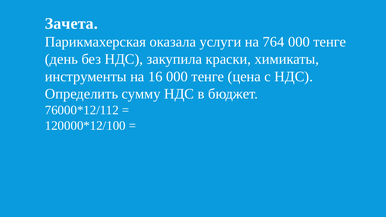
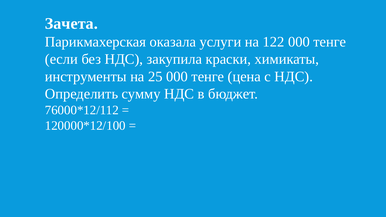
764: 764 -> 122 (274, 42)
день: день -> если (61, 59)
16: 16 -> 25 (155, 77)
